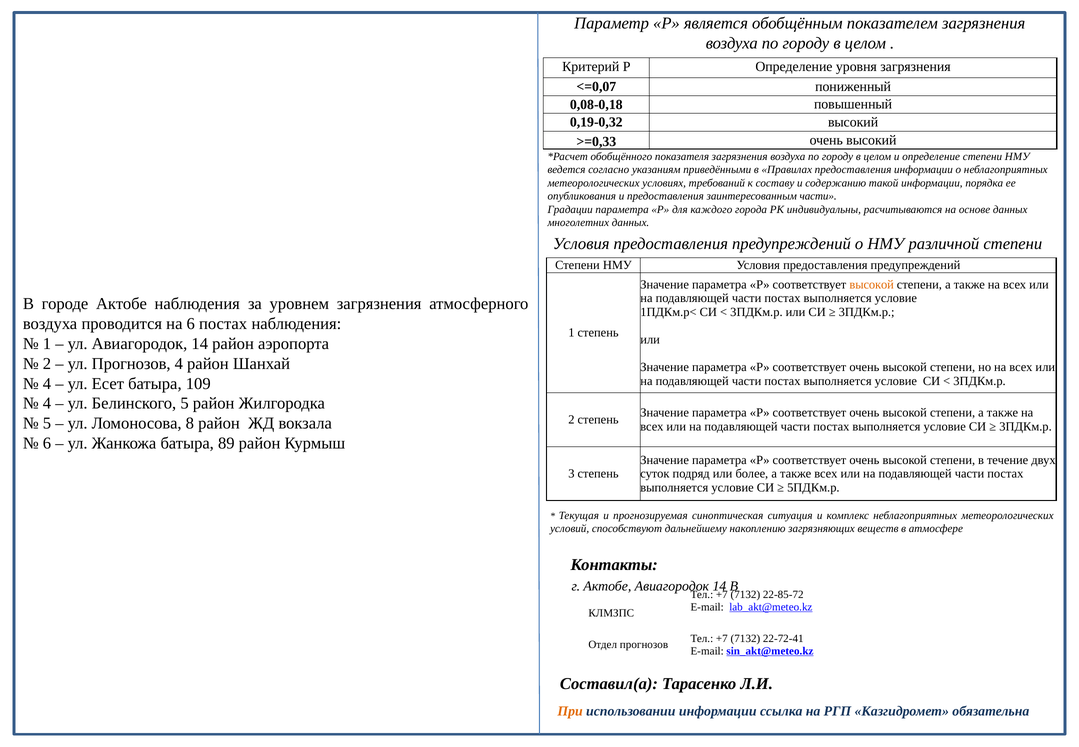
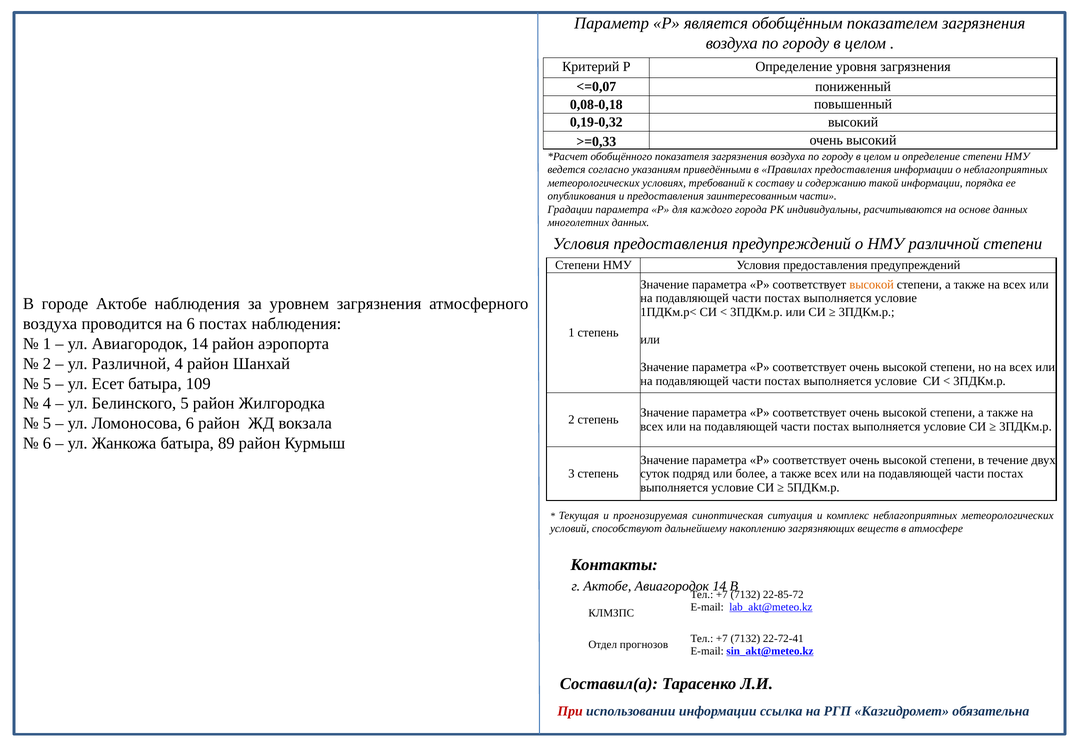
ул Прогнозов: Прогнозов -> Различной (131, 364)
4: 4 -> 5 (47, 384)
Ломоносова 8: 8 -> 6 (190, 423)
При colour: orange -> red (570, 711)
